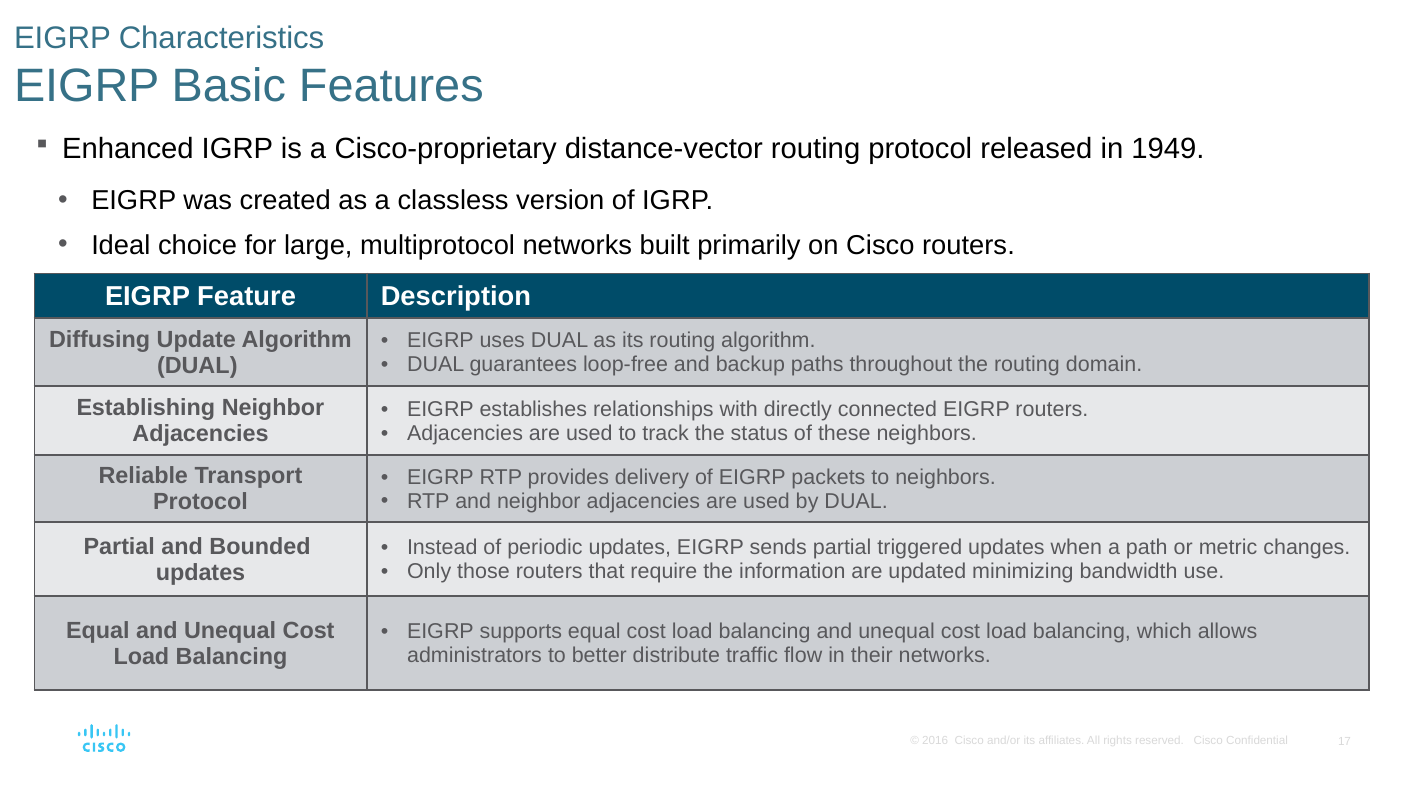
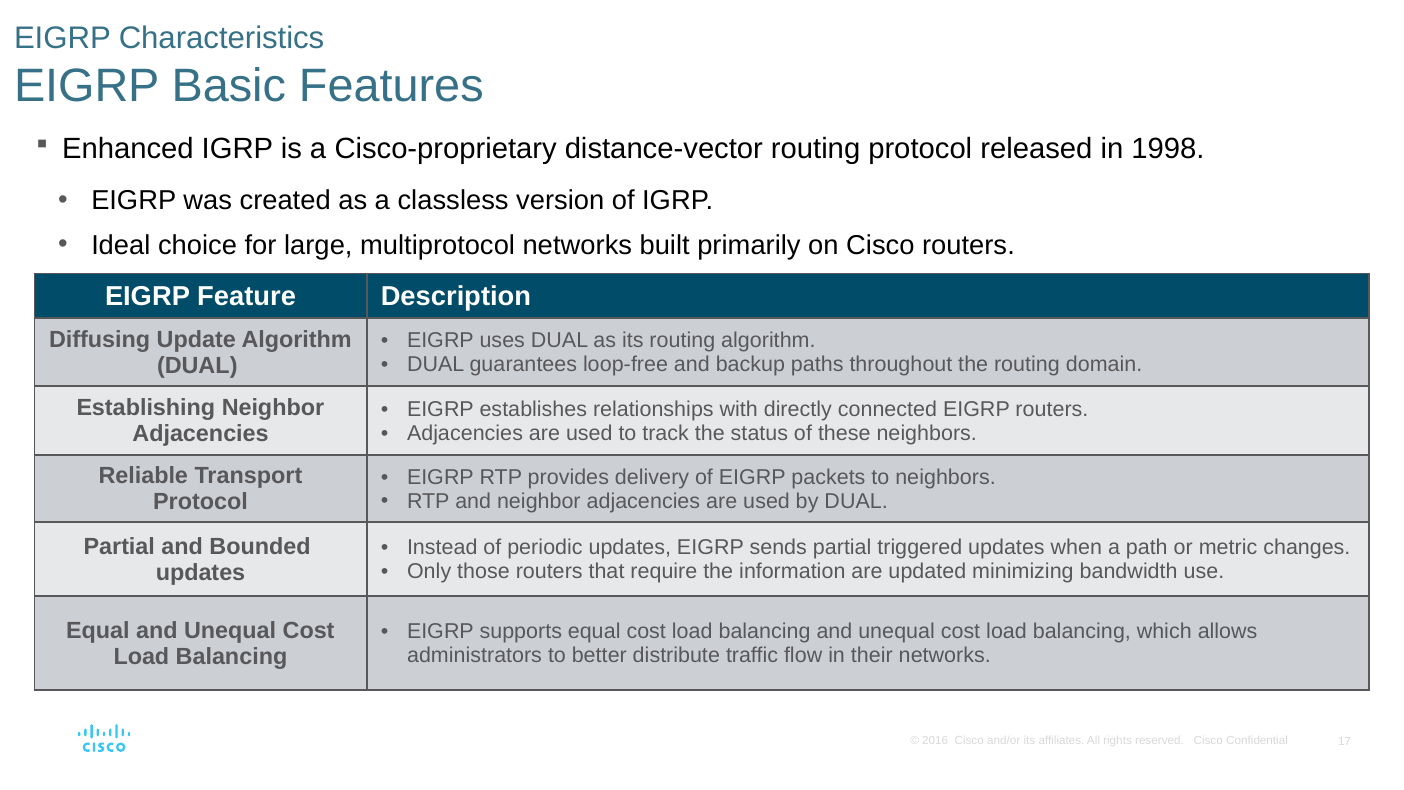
1949: 1949 -> 1998 (1168, 149)
